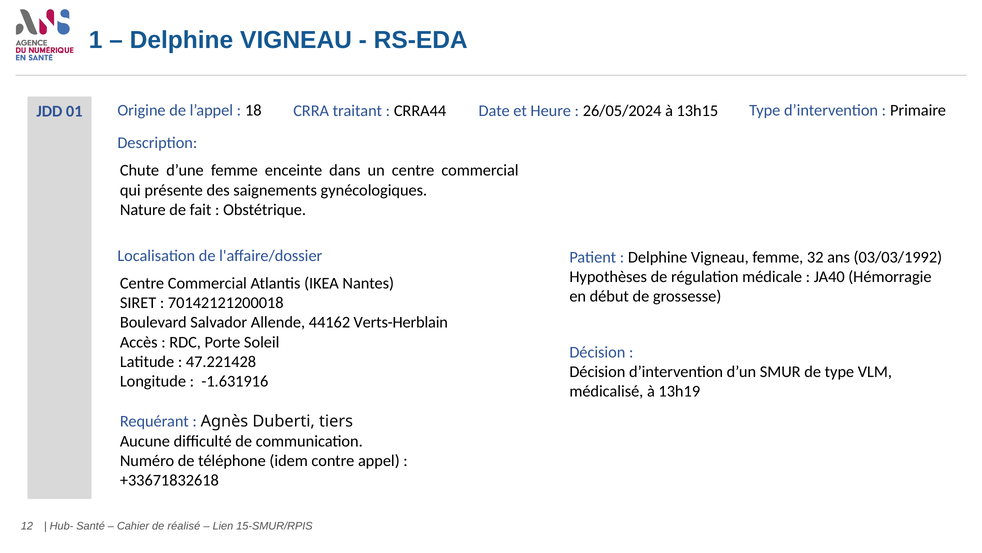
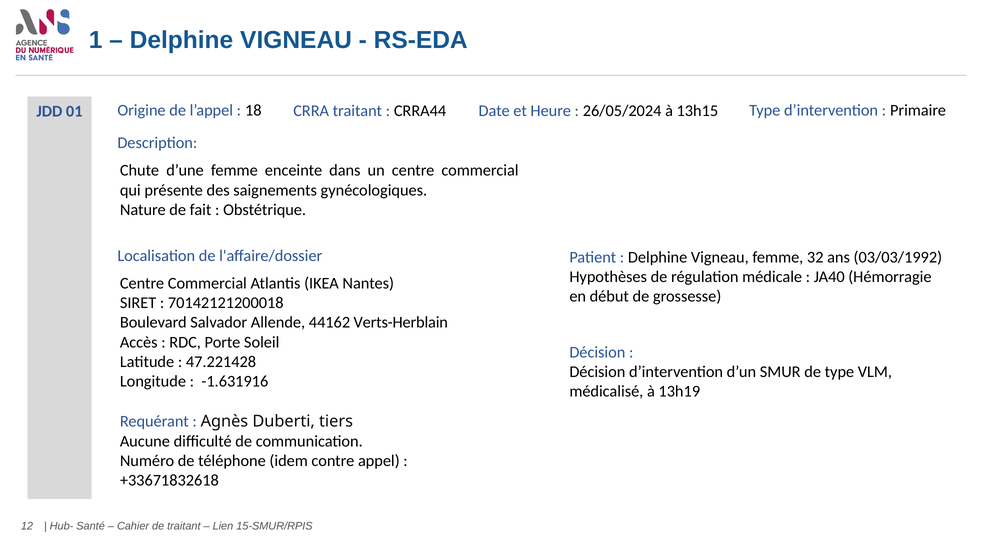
de réalisé: réalisé -> traitant (184, 526)
